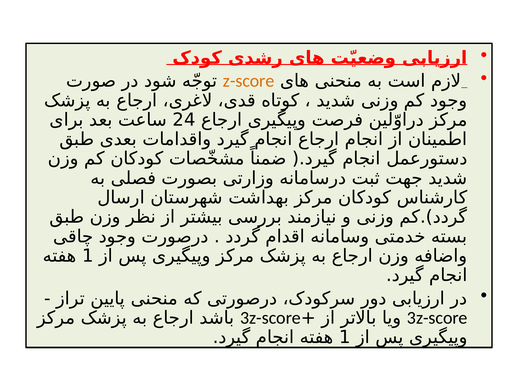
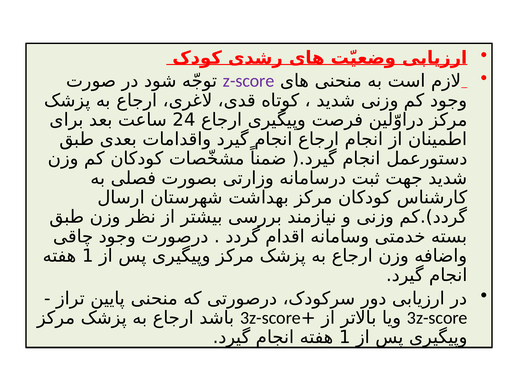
z-score colour: orange -> purple (249, 81)
